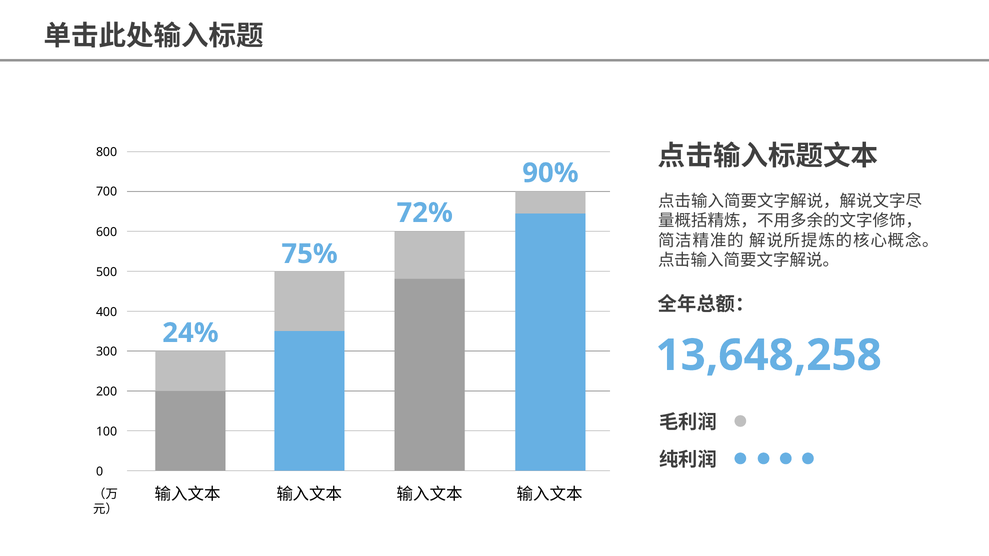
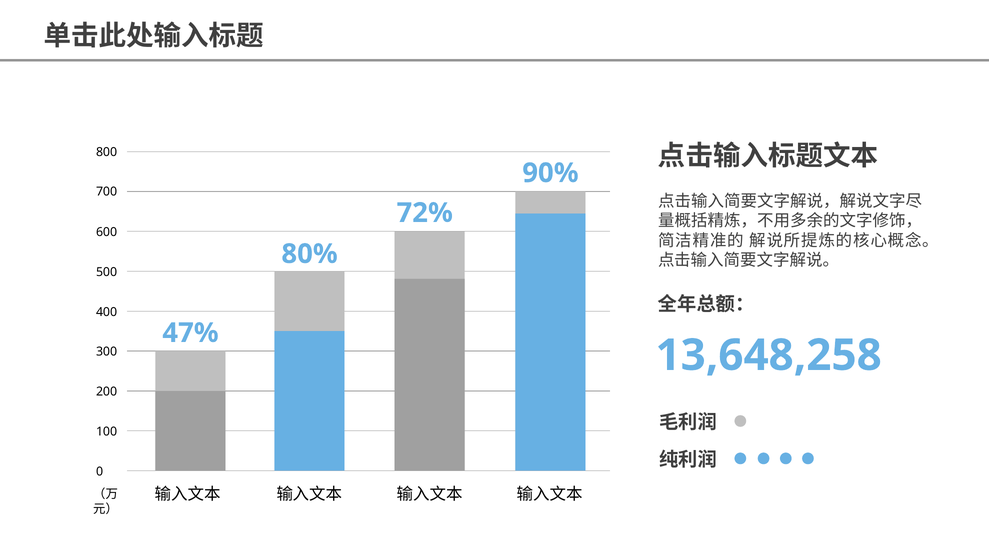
75%: 75% -> 80% (310, 254)
24%: 24% -> 47% (190, 333)
